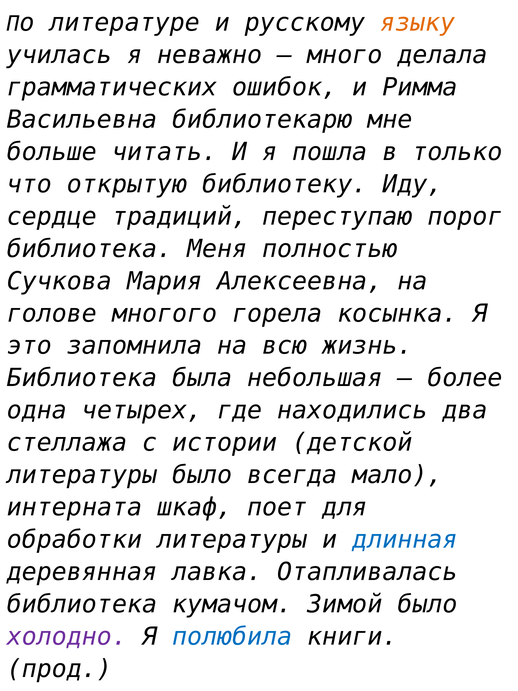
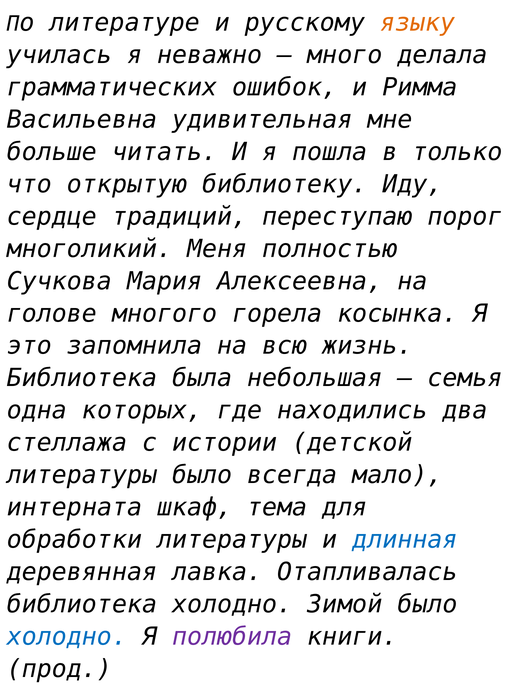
библиотекарю: библиотекарю -> удивительная (262, 119)
библиотека: библиотека -> многоликий (90, 249)
более: более -> семья (465, 378)
четырех: четырех -> которых (142, 410)
поет: поет -> тема (277, 507)
библиотека кумачом: кумачом -> холодно (232, 604)
холодно colour: purple -> blue (67, 636)
полюбила colour: blue -> purple (232, 636)
